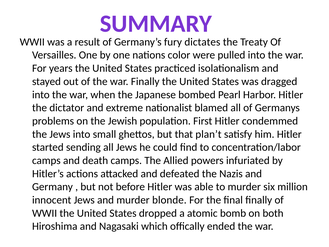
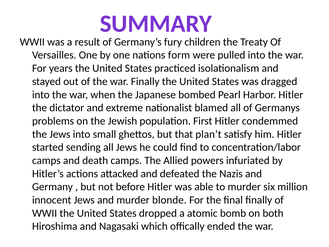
dictates: dictates -> children (202, 42)
color: color -> form (179, 55)
